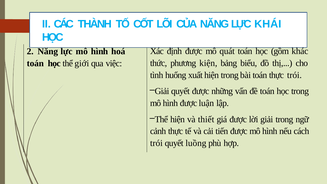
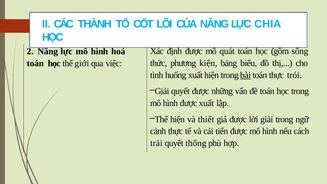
KHÁI: KHÁI -> CHIA (268, 24)
khác: khác -> sống (300, 51)
bài underline: none -> present (245, 75)
được luận: luận -> xuất (206, 103)
trói: trói -> trải (156, 143)
luồng: luồng -> thống (196, 143)
